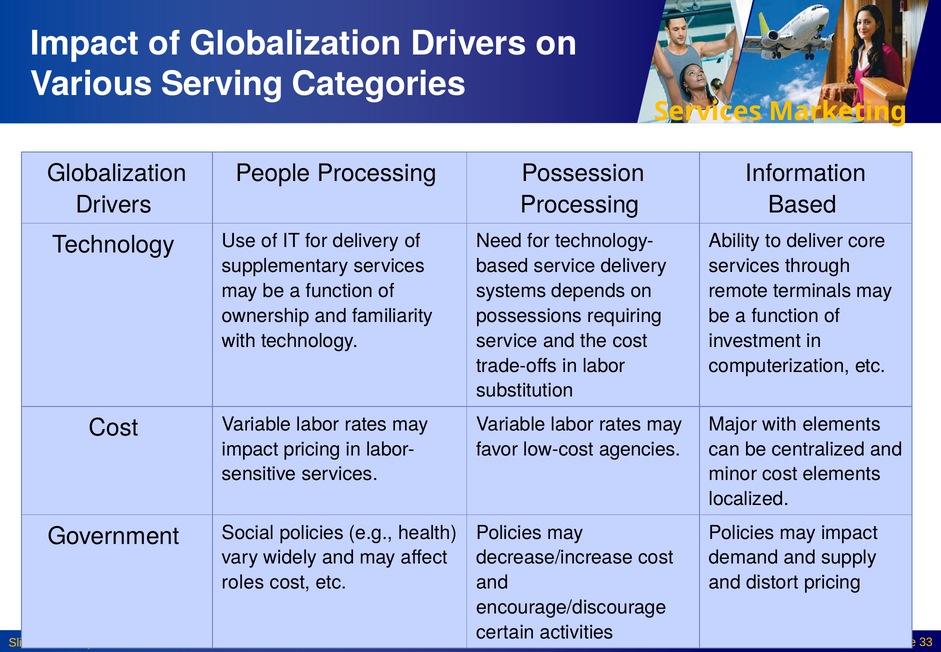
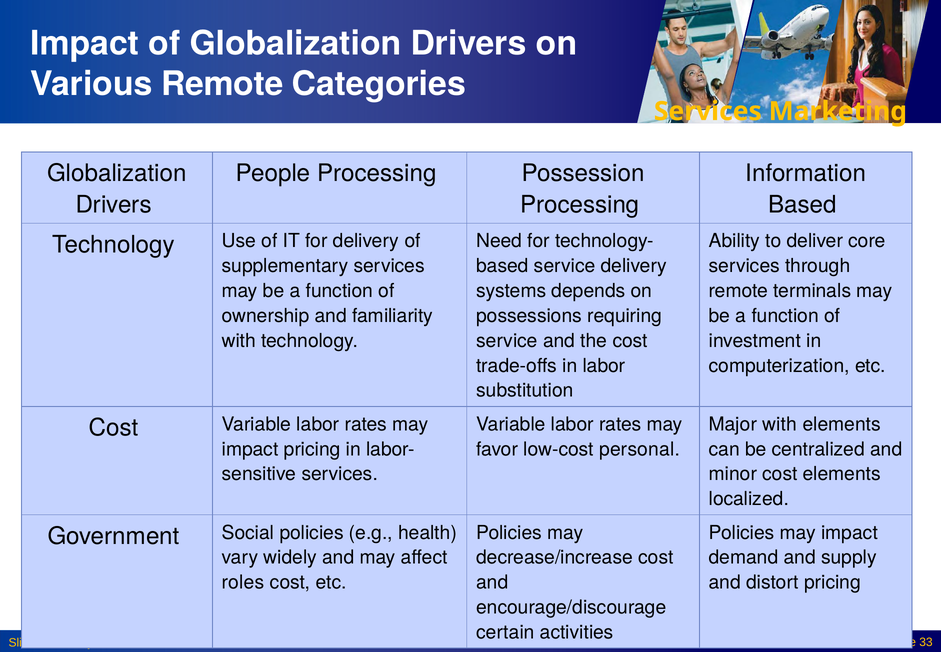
Various Serving: Serving -> Remote (222, 84)
agencies: agencies -> personal (640, 449)
